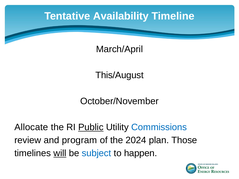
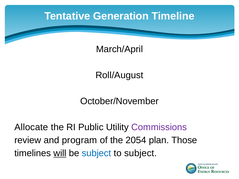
Availability: Availability -> Generation (121, 16)
This/August: This/August -> Roll/August (119, 75)
Public underline: present -> none (91, 127)
Commissions colour: blue -> purple (159, 127)
2024: 2024 -> 2054 (136, 140)
to happen: happen -> subject (141, 153)
